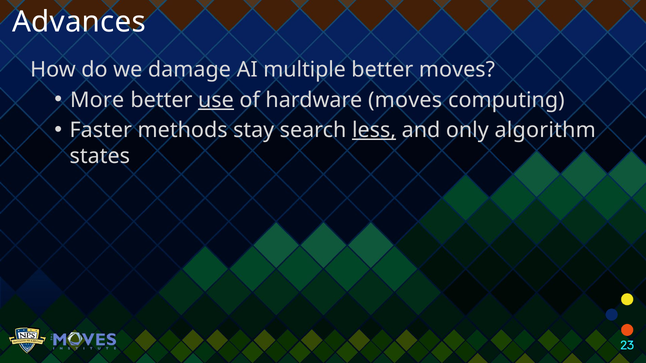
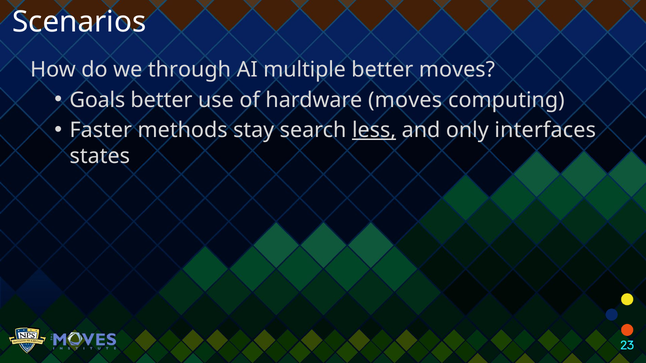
Advances: Advances -> Scenarios (79, 22)
damage: damage -> through (189, 70)
More: More -> Goals (97, 100)
use underline: present -> none (216, 100)
algorithm: algorithm -> interfaces (545, 130)
